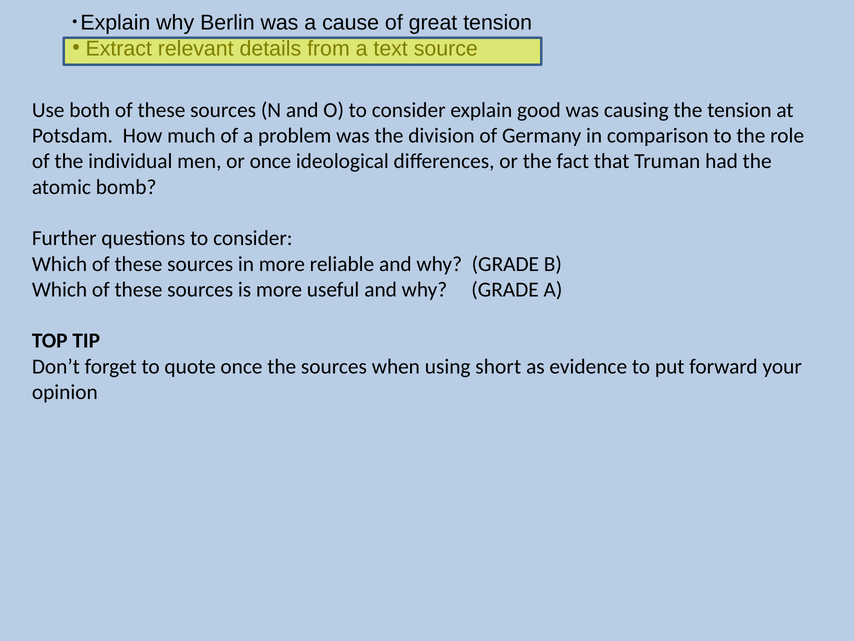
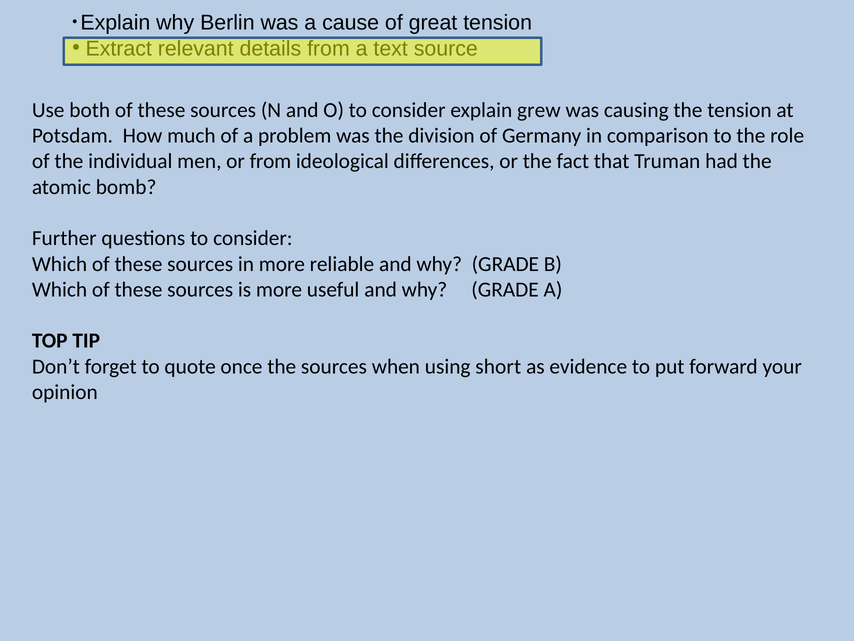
good: good -> grew (539, 110)
or once: once -> from (270, 161)
